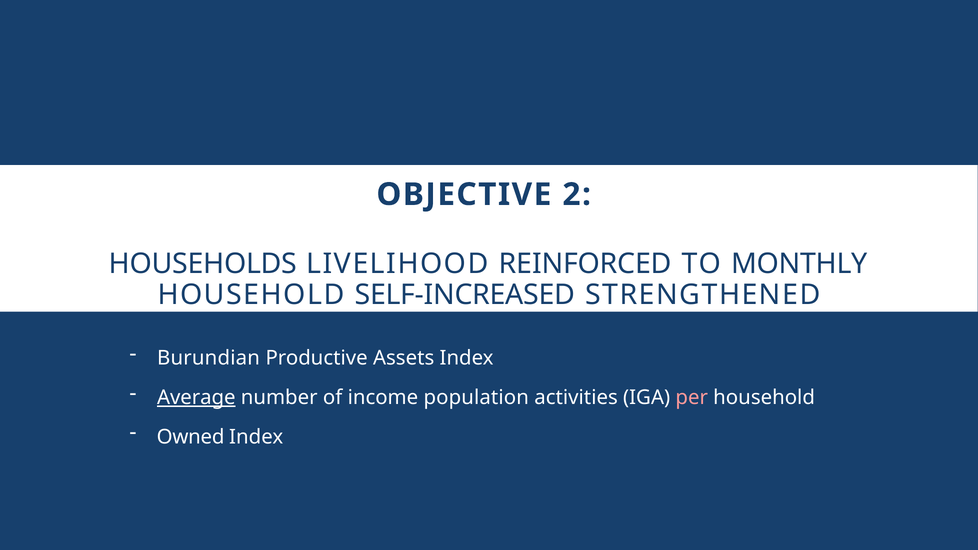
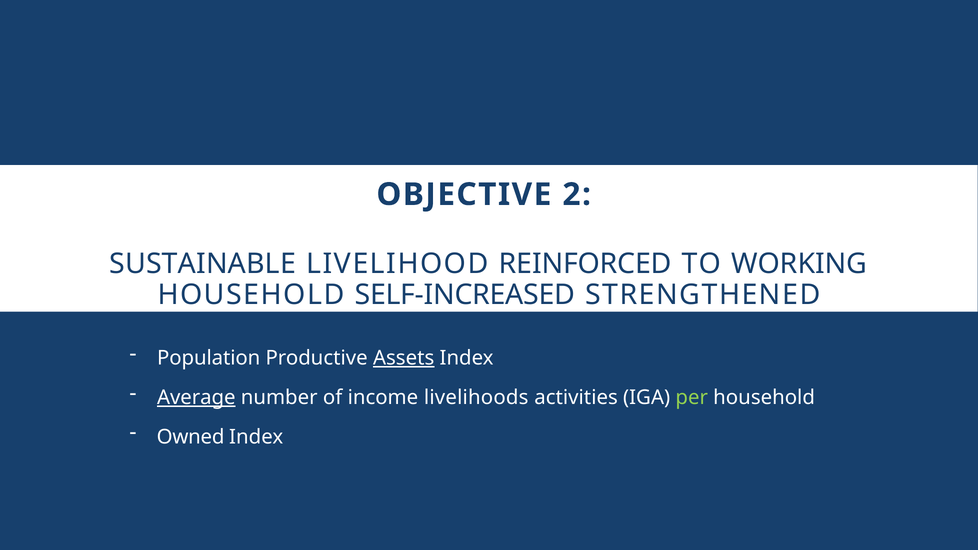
HOUSEHOLDS: HOUSEHOLDS -> SUSTAINABLE (203, 264)
MONTHLY: MONTHLY -> WORKING (799, 264)
Burundian: Burundian -> Population (209, 358)
Assets underline: none -> present (404, 358)
population: population -> livelihoods (476, 398)
per colour: pink -> light green (692, 398)
